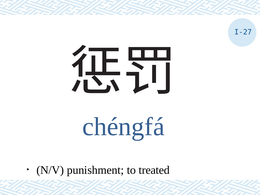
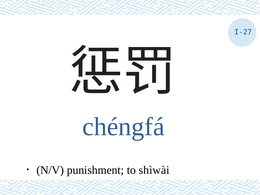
treated: treated -> shìwài (154, 170)
